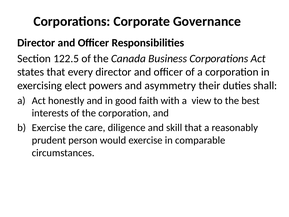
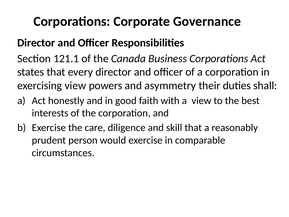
122.5: 122.5 -> 121.1 (66, 58)
exercising elect: elect -> view (75, 85)
